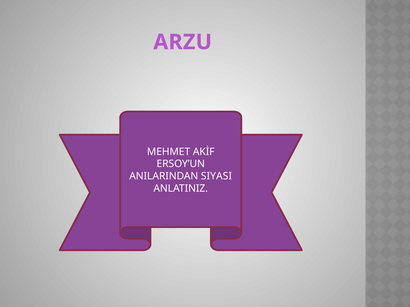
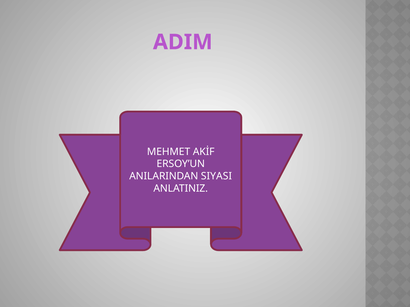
ARZU: ARZU -> ADIM (183, 42)
